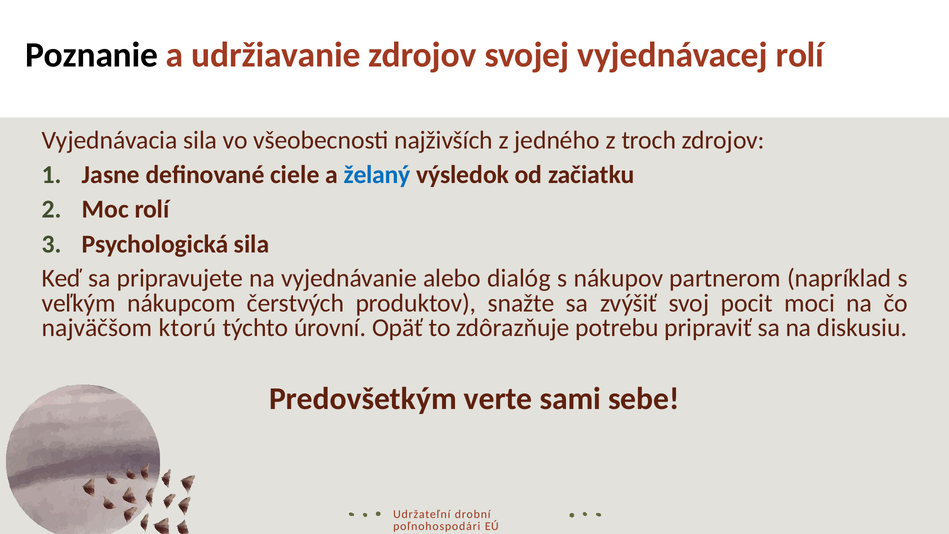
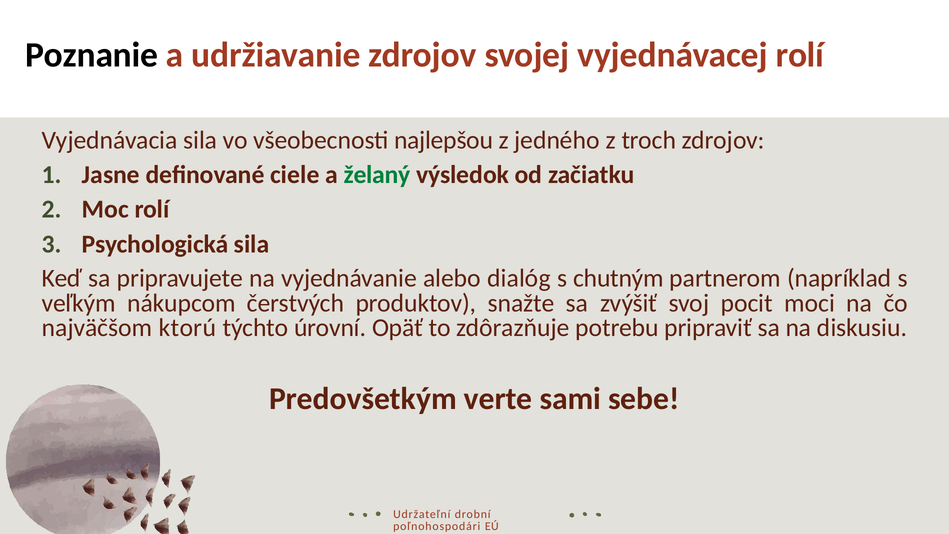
najživších: najživších -> najlepšou (444, 140)
želaný colour: blue -> green (377, 175)
nákupov: nákupov -> chutným (619, 278)
